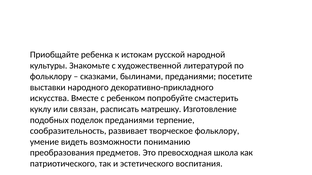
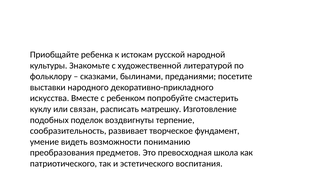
поделок преданиями: преданиями -> воздвигнуты (129, 120)
творческое фольклору: фольклору -> фундамент (217, 131)
